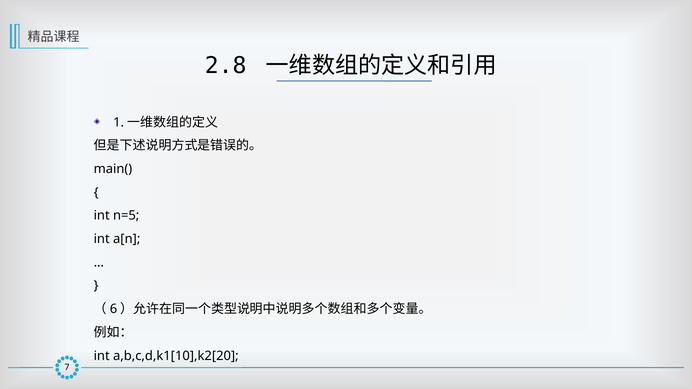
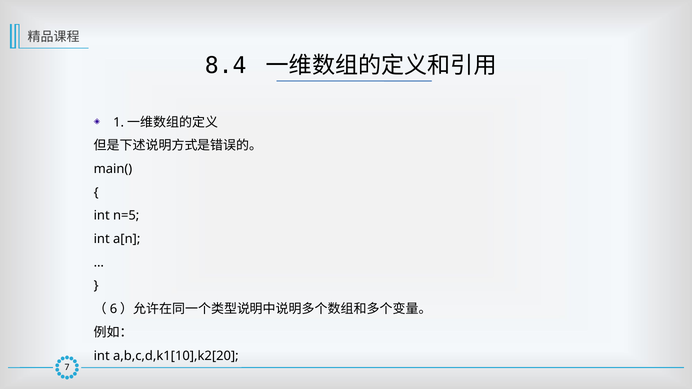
2.8: 2.8 -> 8.4 (226, 66)
